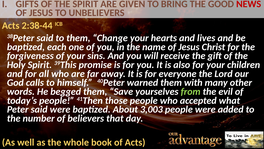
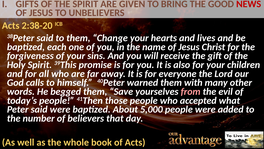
2:38-44: 2:38-44 -> 2:38-20 (37, 26)
from colour: light green -> pink (191, 91)
3,003: 3,003 -> 5,000 (151, 109)
